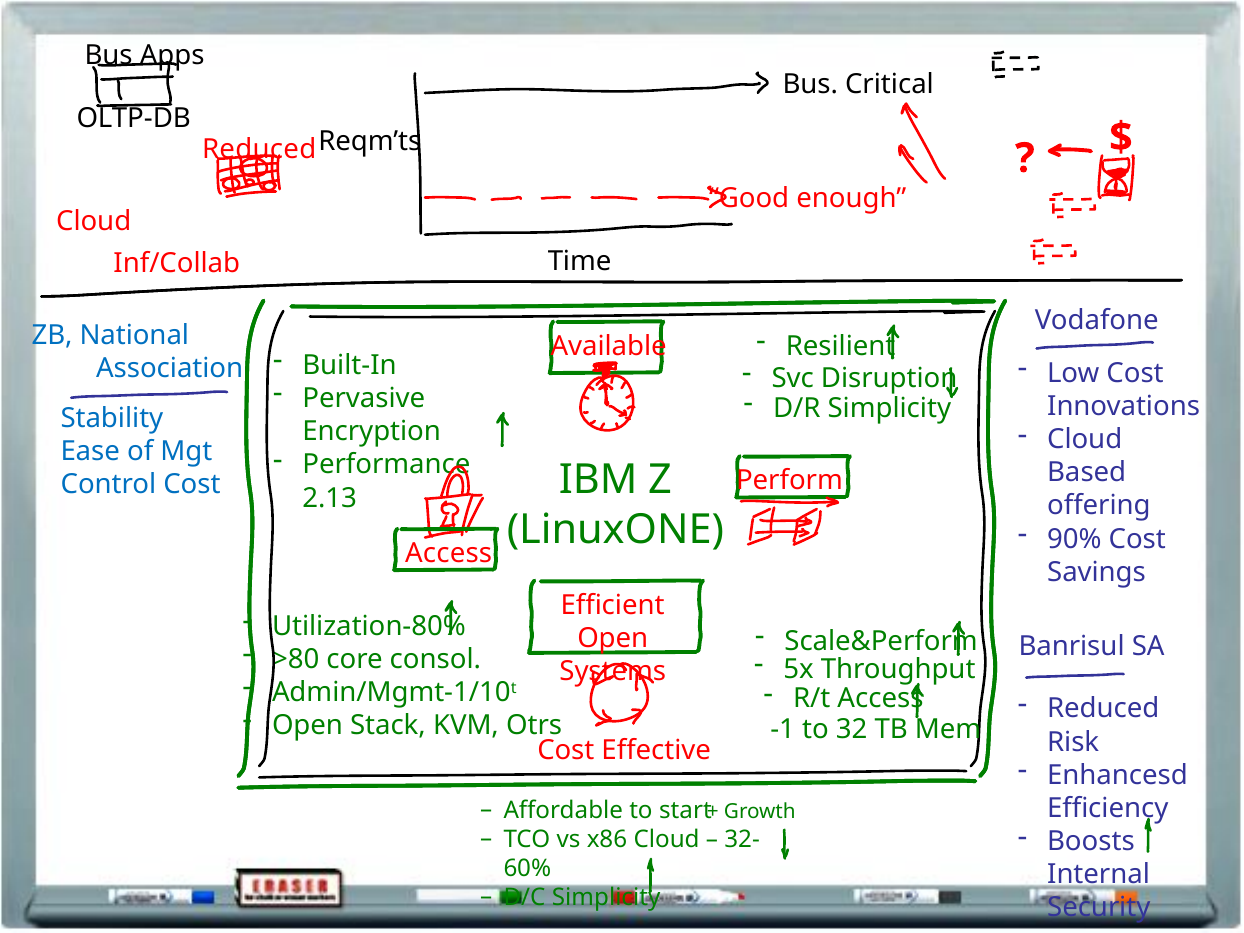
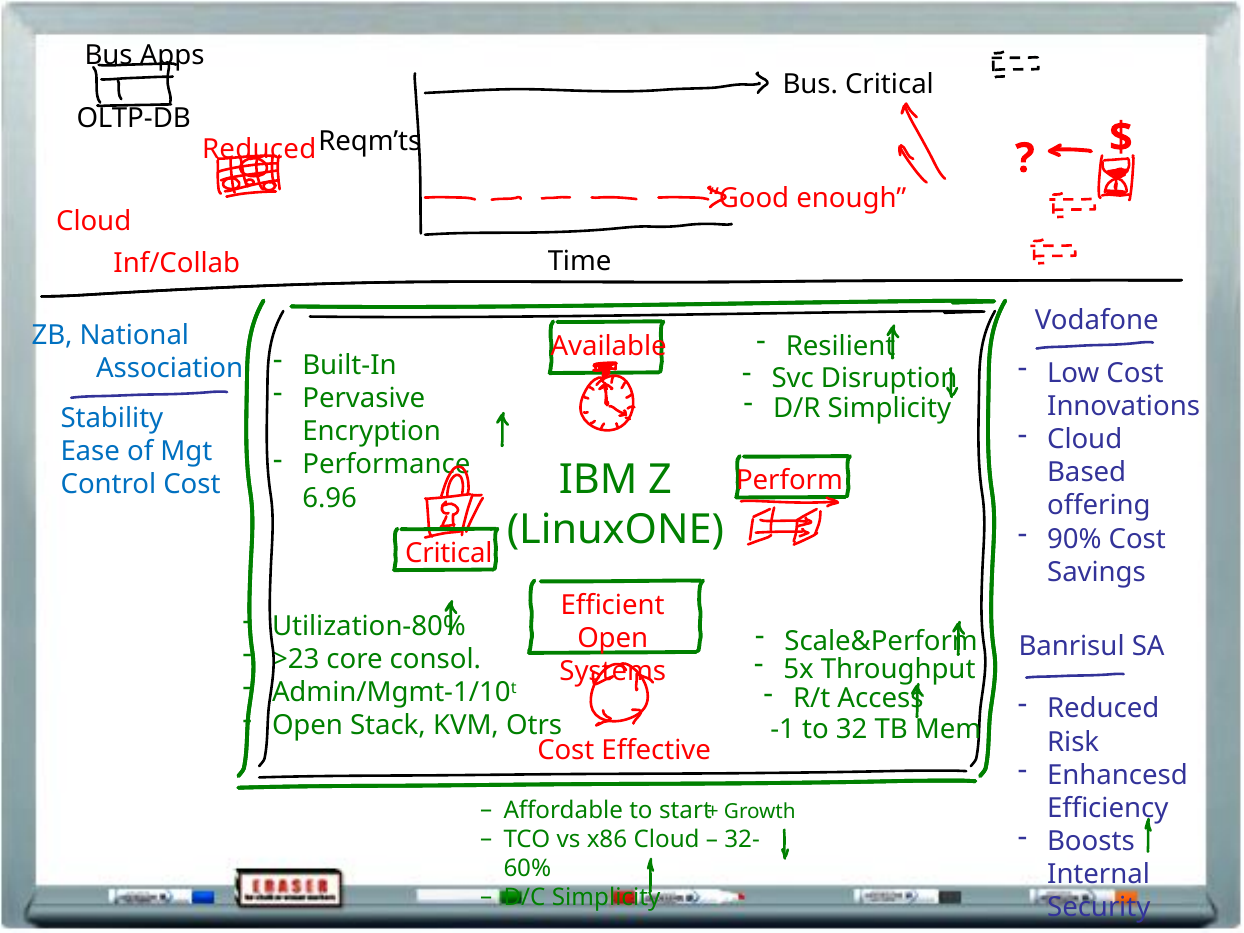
2.13: 2.13 -> 6.96 (330, 498)
Access: Access -> Critical (449, 553)
>80: >80 -> >23 (296, 659)
